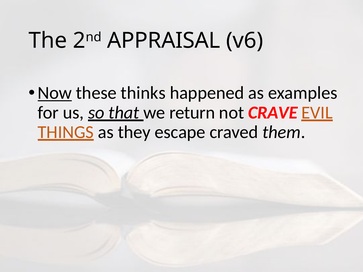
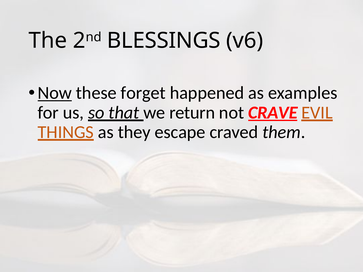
APPRAISAL: APPRAISAL -> BLESSINGS (164, 41)
thinks: thinks -> forget (143, 93)
CRAVE underline: none -> present (273, 113)
